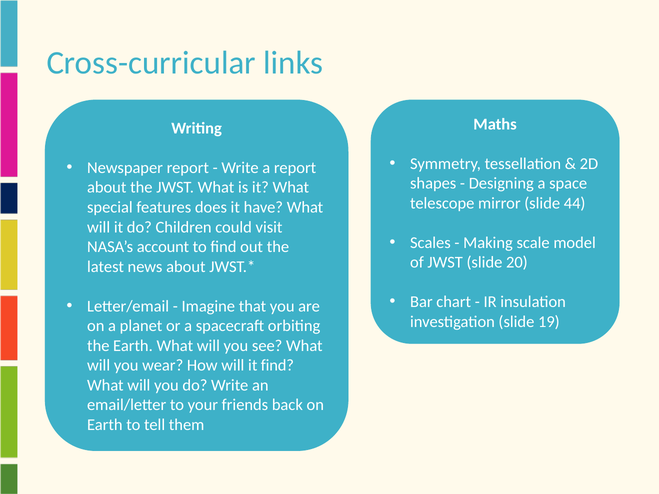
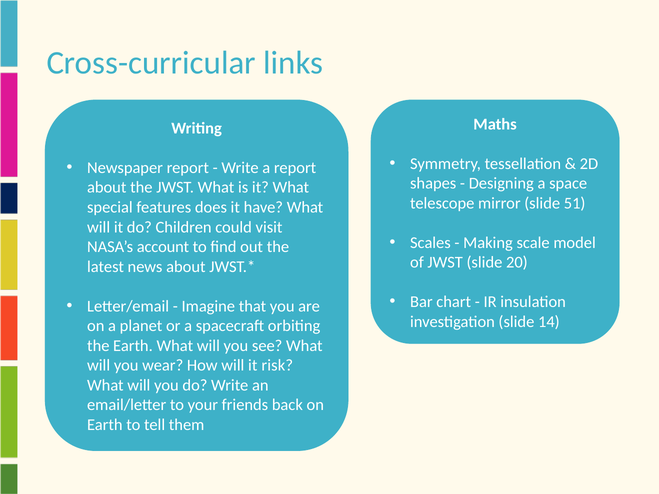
44: 44 -> 51 (575, 203)
19: 19 -> 14 (549, 322)
it find: find -> risk (277, 366)
